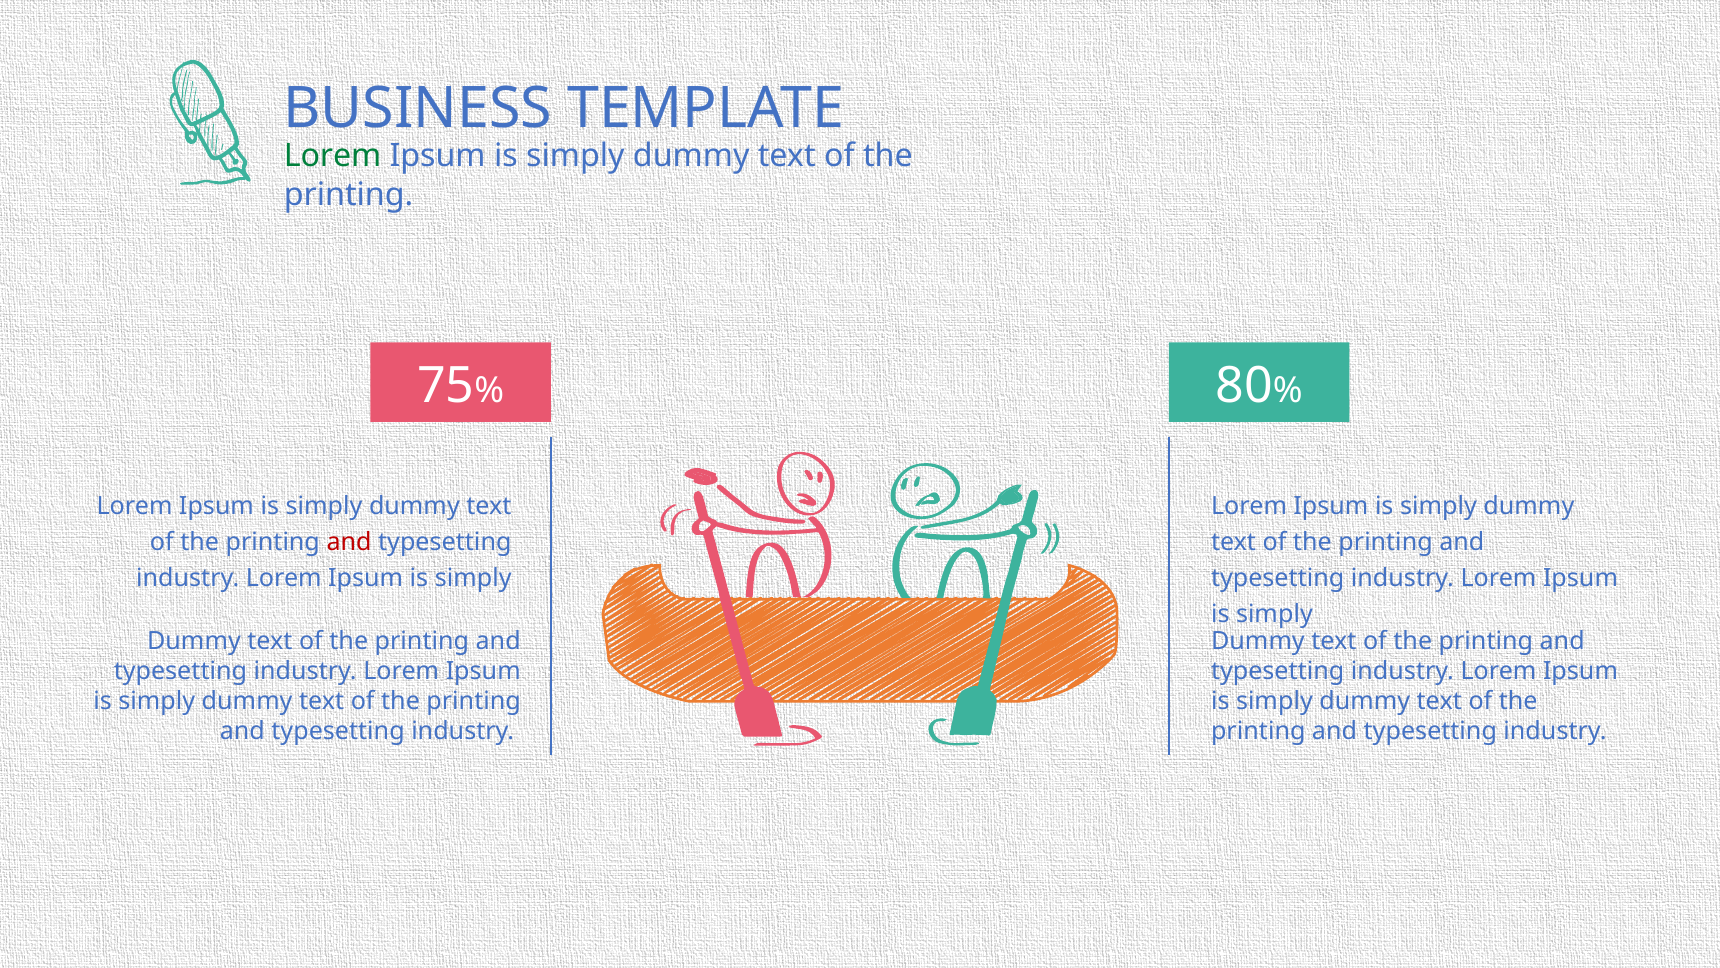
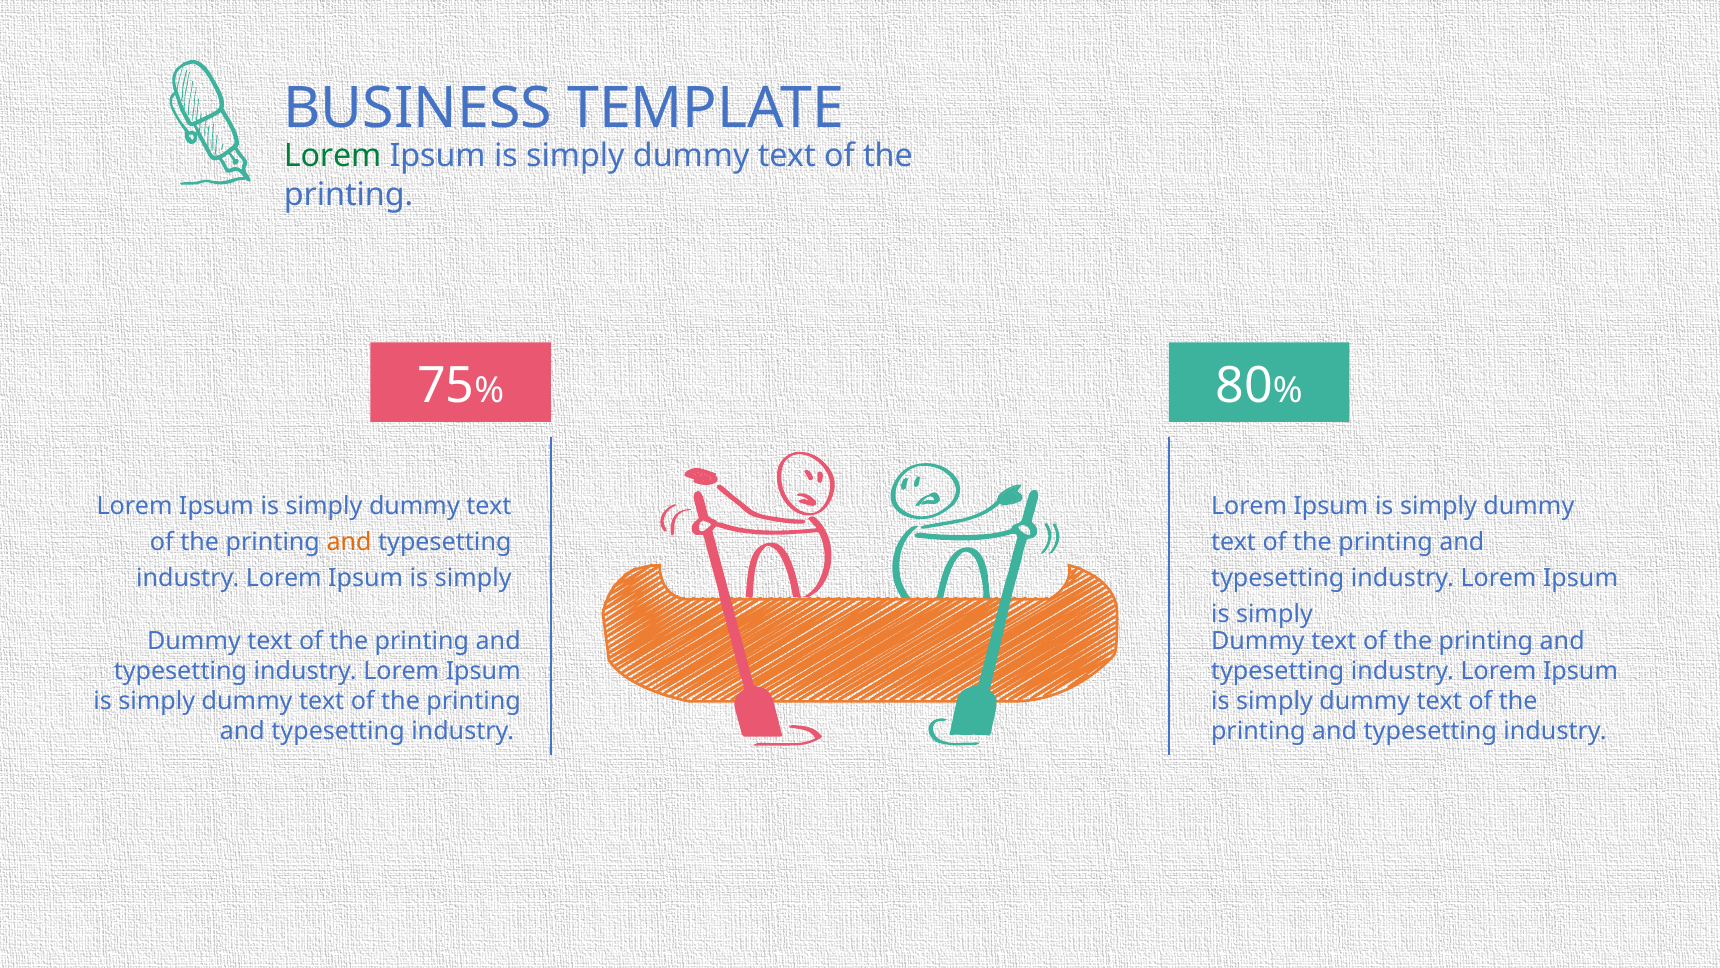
and colour: red -> orange (349, 542)
